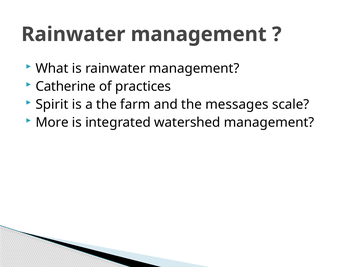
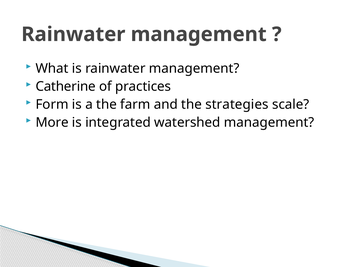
Spirit: Spirit -> Form (52, 104)
messages: messages -> strategies (237, 104)
